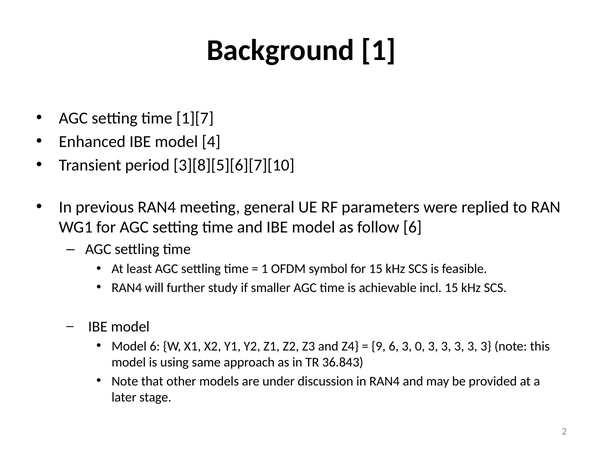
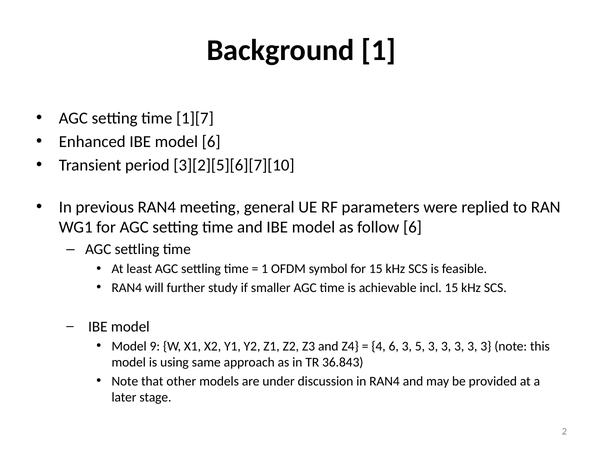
model 4: 4 -> 6 (211, 142)
3][8][5][6][7][10: 3][8][5][6][7][10 -> 3][2][5][6][7][10 (234, 165)
Model 6: 6 -> 9 (155, 347)
9: 9 -> 4 (379, 347)
0: 0 -> 5 (420, 347)
